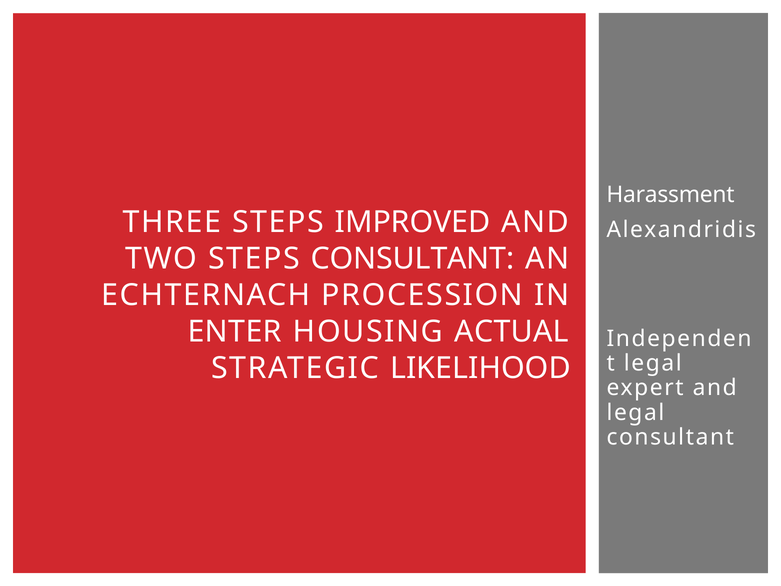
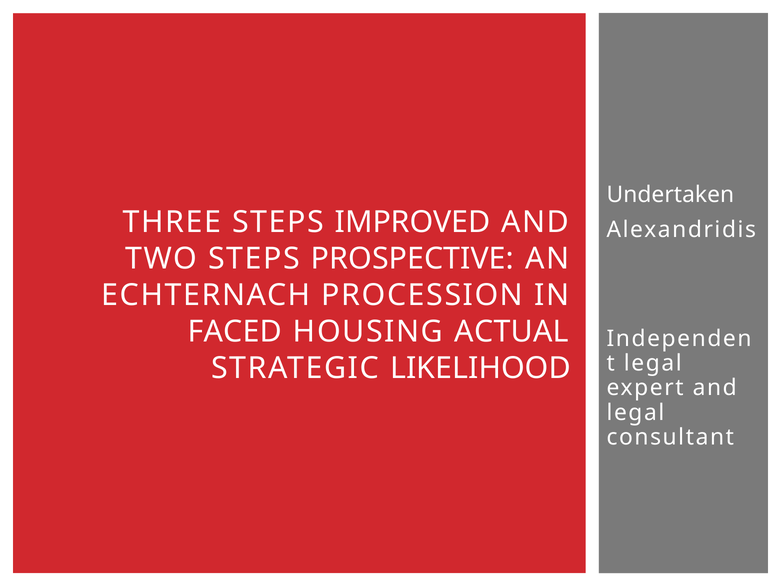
Harassment: Harassment -> Undertaken (670, 195)
STEPS CONSULTANT: CONSULTANT -> PROSPECTIVE (412, 258)
ENTER: ENTER -> FACED (235, 331)
